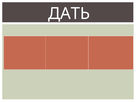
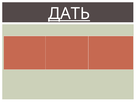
ДАТЬ underline: none -> present (69, 14)
